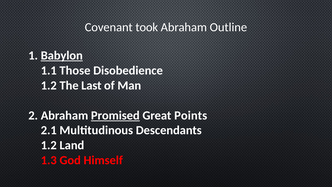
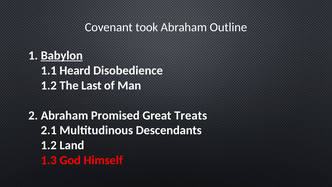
Those: Those -> Heard (75, 70)
Promised underline: present -> none (115, 115)
Points: Points -> Treats (191, 115)
